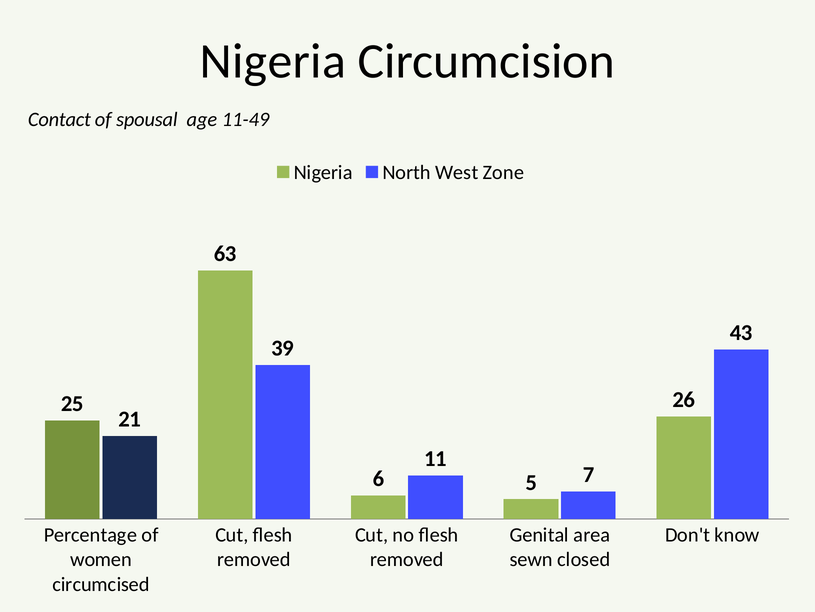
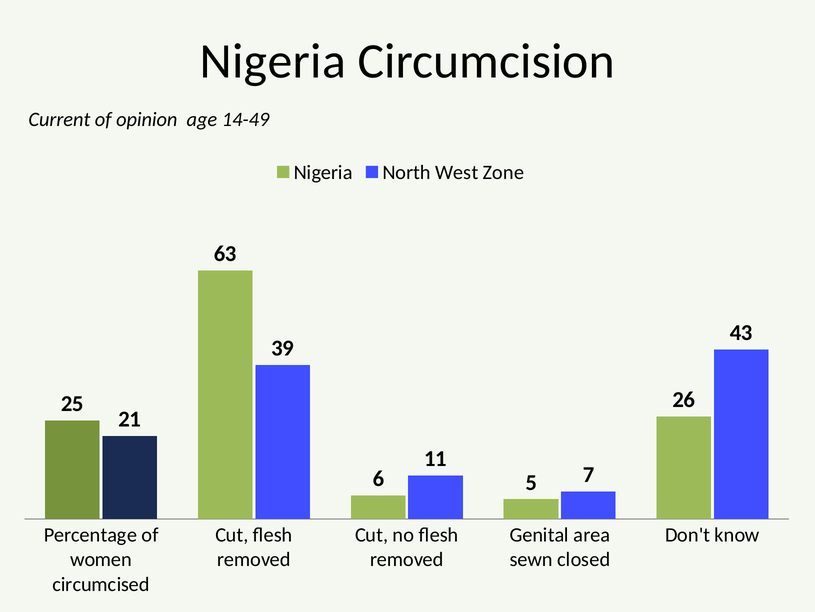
Contact: Contact -> Current (59, 120)
spousal: spousal -> opinion (147, 120)
11-49: 11-49 -> 14-49 (246, 120)
